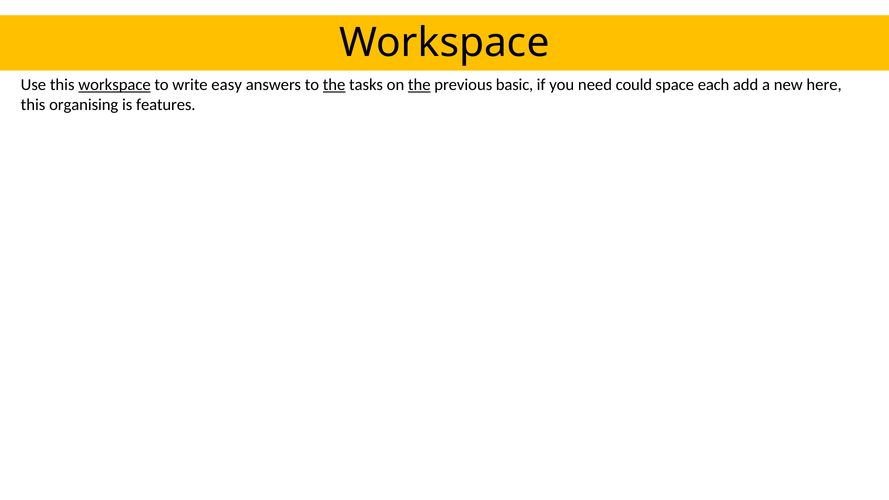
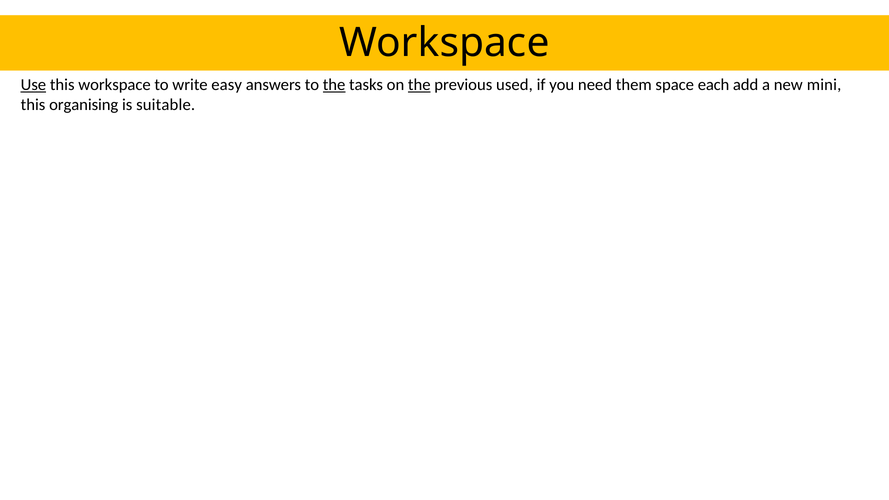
Use underline: none -> present (33, 85)
workspace underline: present -> none (115, 85)
basic: basic -> used (514, 85)
could: could -> them (634, 85)
here: here -> mini (824, 85)
features: features -> suitable (166, 105)
